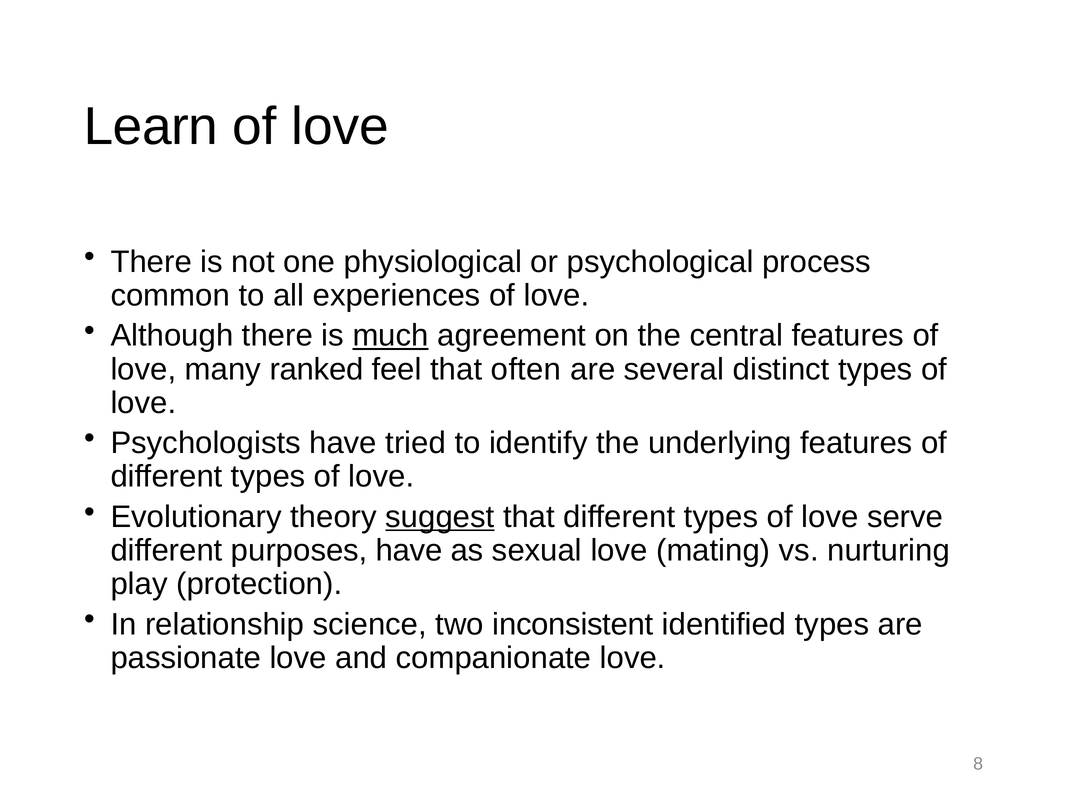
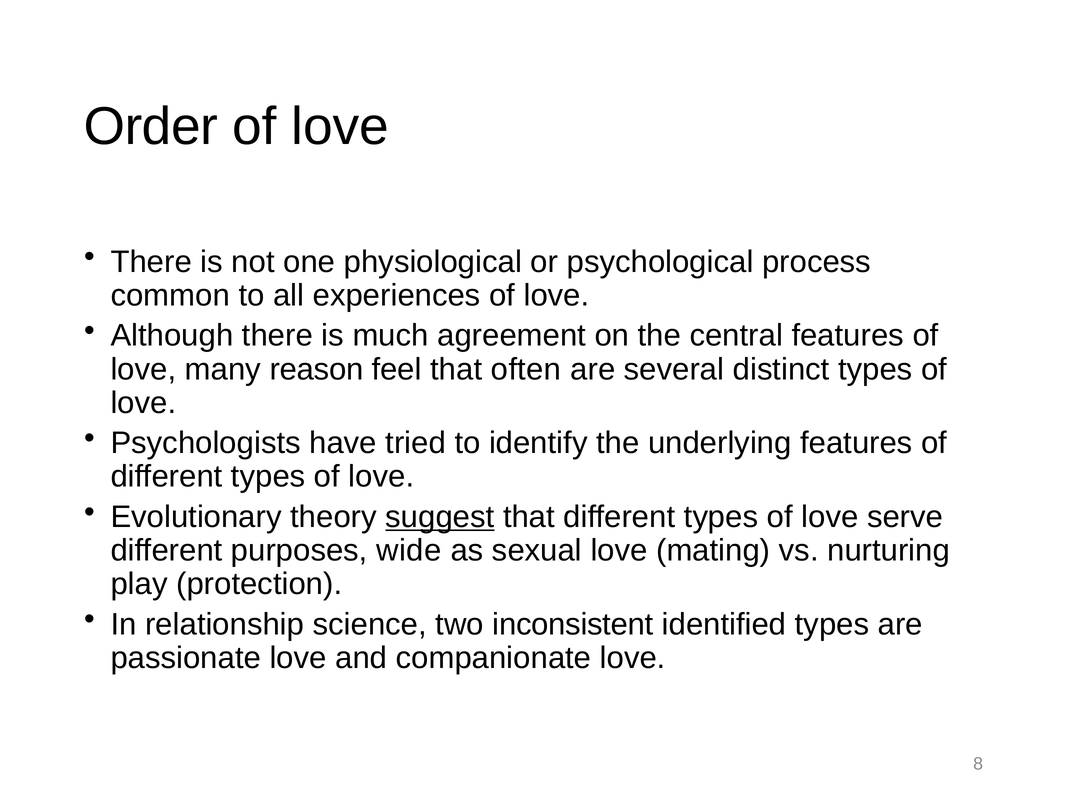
Learn: Learn -> Order (151, 127)
much underline: present -> none (391, 336)
ranked: ranked -> reason (316, 369)
purposes have: have -> wide (409, 551)
